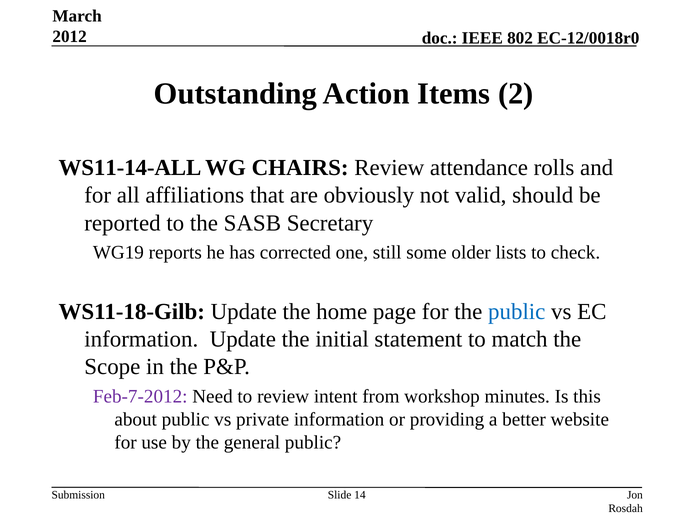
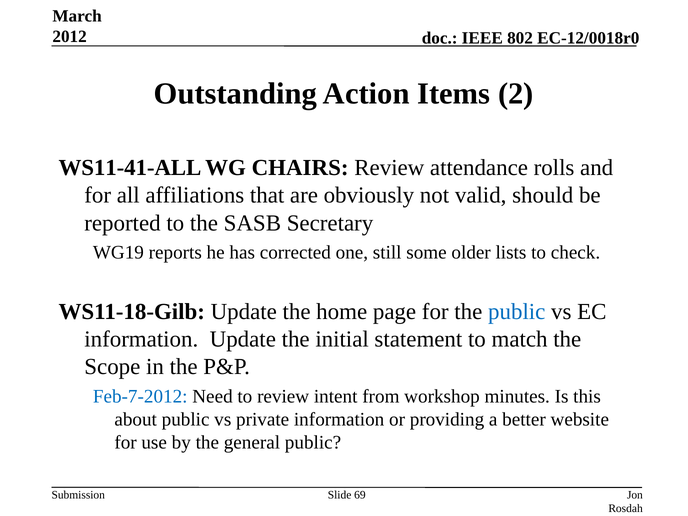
WS11-14-ALL: WS11-14-ALL -> WS11-41-ALL (130, 168)
Feb-7-2012 colour: purple -> blue (140, 396)
14: 14 -> 69 (360, 495)
